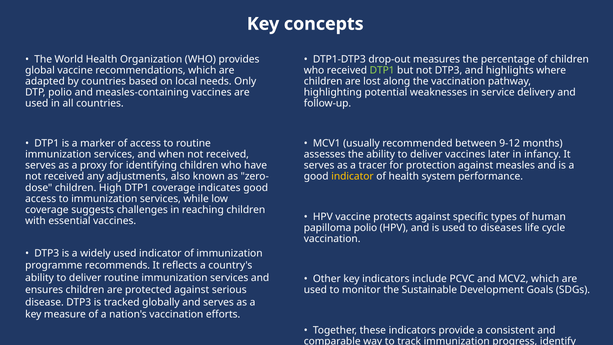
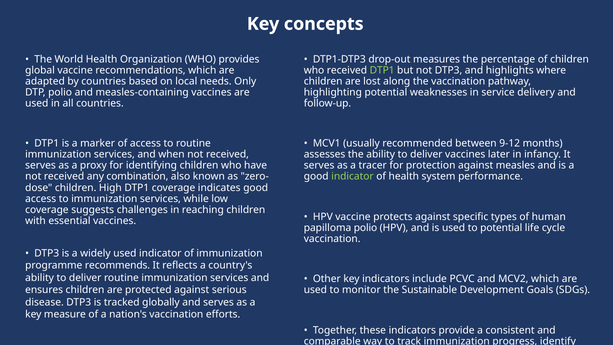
adjustments: adjustments -> combination (137, 177)
indicator colour: yellow -> light green (352, 177)
to diseases: diseases -> potential (501, 228)
